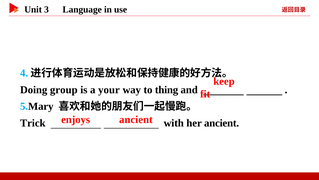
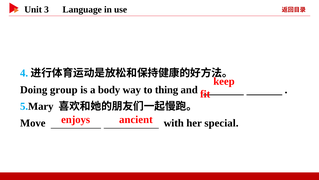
your: your -> body (109, 89)
Trick: Trick -> Move (33, 123)
her ancient: ancient -> special (221, 123)
